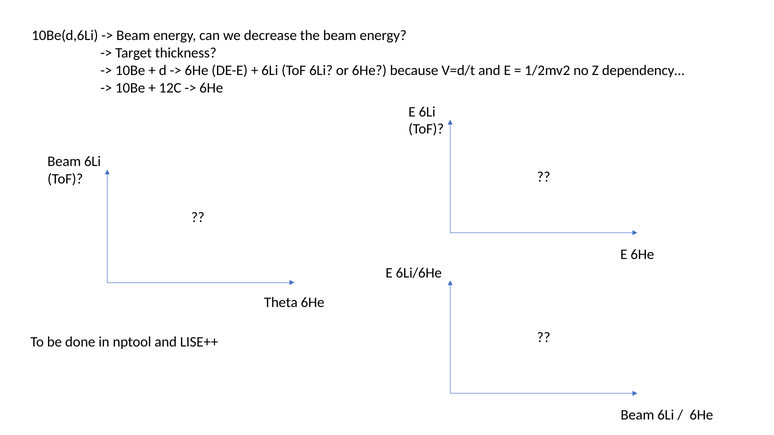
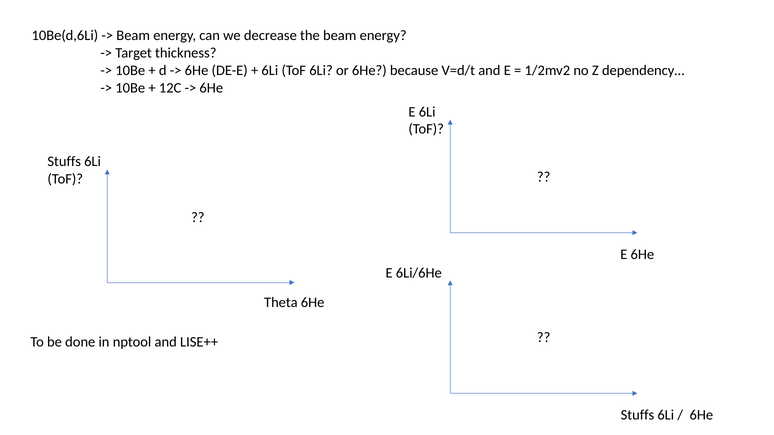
Beam: Beam -> Stuffs (64, 162)
Beam: Beam -> Stuffs (637, 415)
